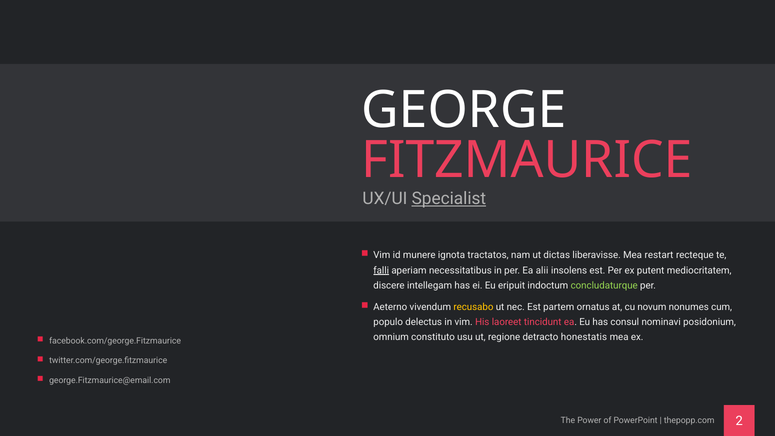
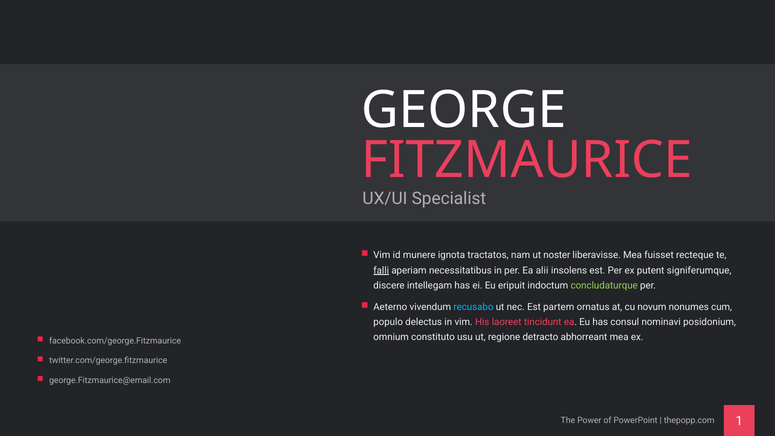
Specialist underline: present -> none (449, 199)
dictas: dictas -> noster (557, 255)
restart: restart -> fuisset (659, 255)
mediocritatem: mediocritatem -> signiferumque (699, 270)
recusabo colour: yellow -> light blue (473, 307)
honestatis: honestatis -> abhorreant (584, 337)
2: 2 -> 1 (739, 421)
